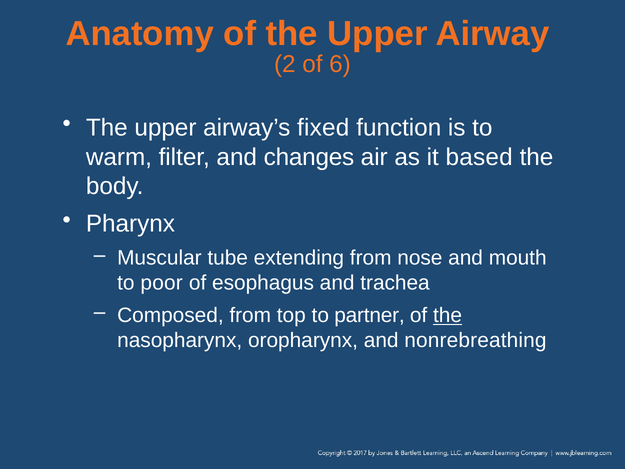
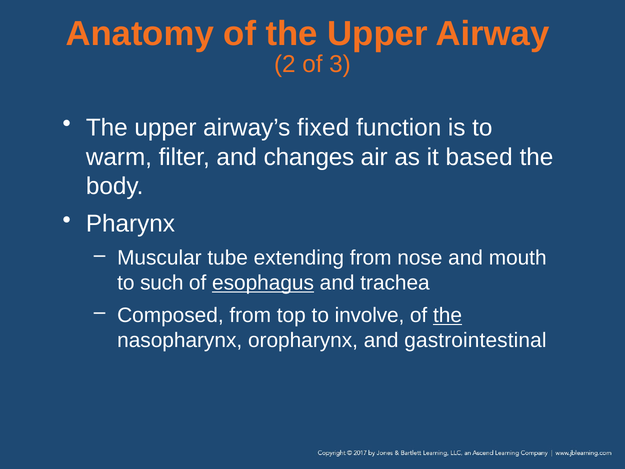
6: 6 -> 3 (340, 64)
poor: poor -> such (162, 283)
esophagus underline: none -> present (263, 283)
partner: partner -> involve (369, 315)
nonrebreathing: nonrebreathing -> gastrointestinal (475, 340)
